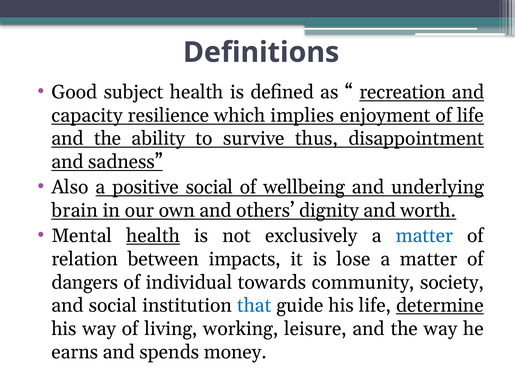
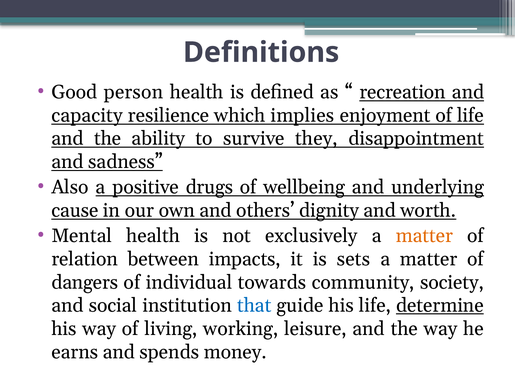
subject: subject -> person (134, 92)
thus: thus -> they (316, 138)
positive social: social -> drugs (209, 187)
brain: brain -> cause (75, 210)
health underline: present -> none (153, 235)
matter colour: blue -> orange (424, 235)
lose: lose -> sets (354, 259)
